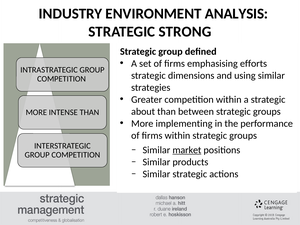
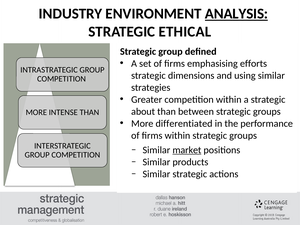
ANALYSIS underline: none -> present (236, 14)
STRONG: STRONG -> ETHICAL (185, 32)
implementing: implementing -> differentiated (184, 123)
